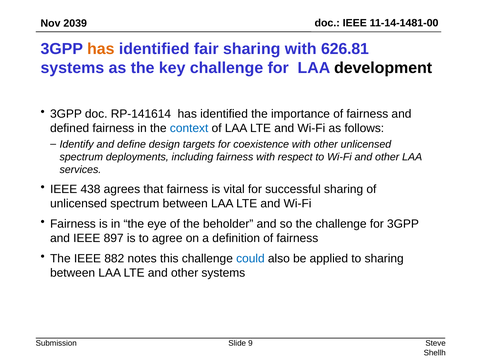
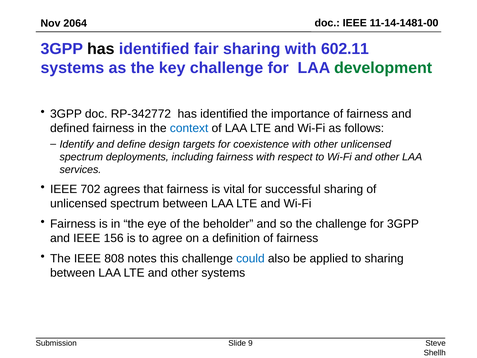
2039: 2039 -> 2064 (75, 23)
has colour: orange -> black (101, 49)
626.81: 626.81 -> 602.11 (345, 49)
development colour: black -> green (383, 68)
RP-141614: RP-141614 -> RP-342772 (141, 114)
438: 438 -> 702 (90, 189)
897: 897 -> 156 (114, 238)
882: 882 -> 808 (114, 258)
